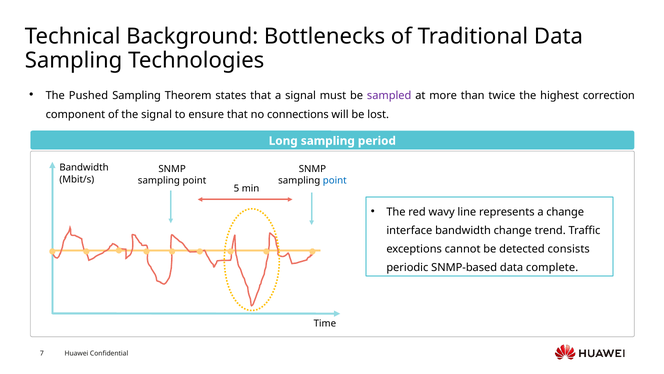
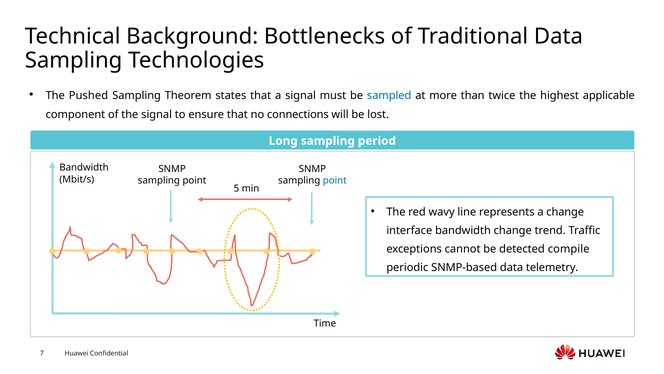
sampled colour: purple -> blue (389, 96)
correction: correction -> applicable (609, 96)
consists: consists -> compile (569, 249)
complete: complete -> telemetry (552, 267)
